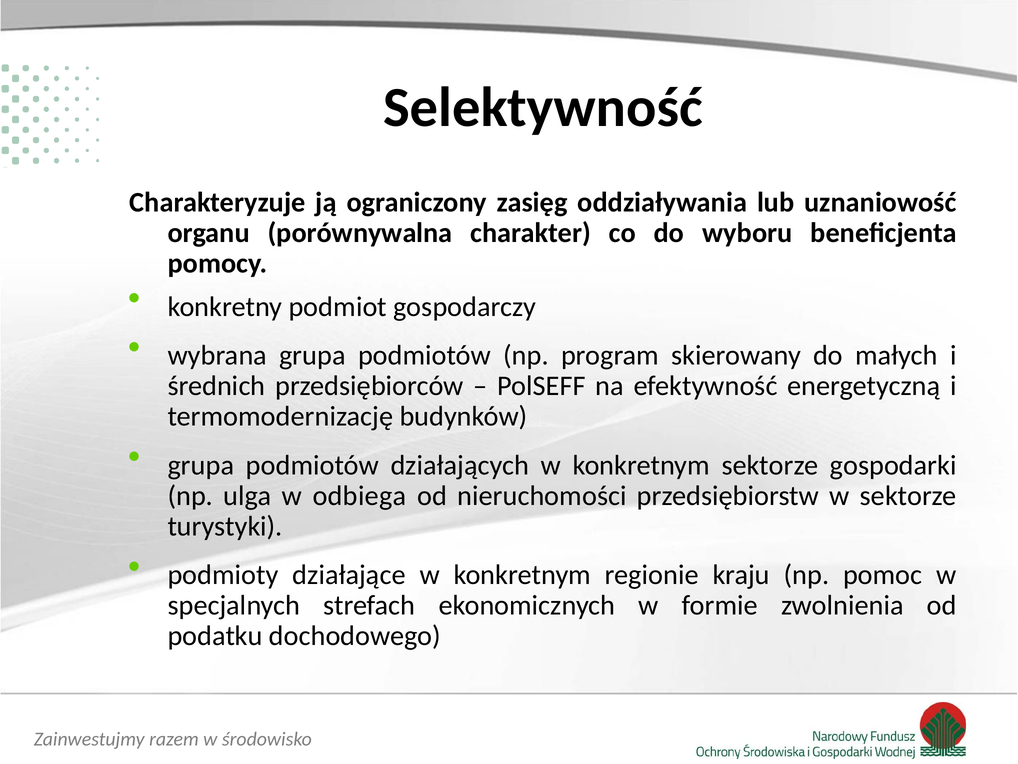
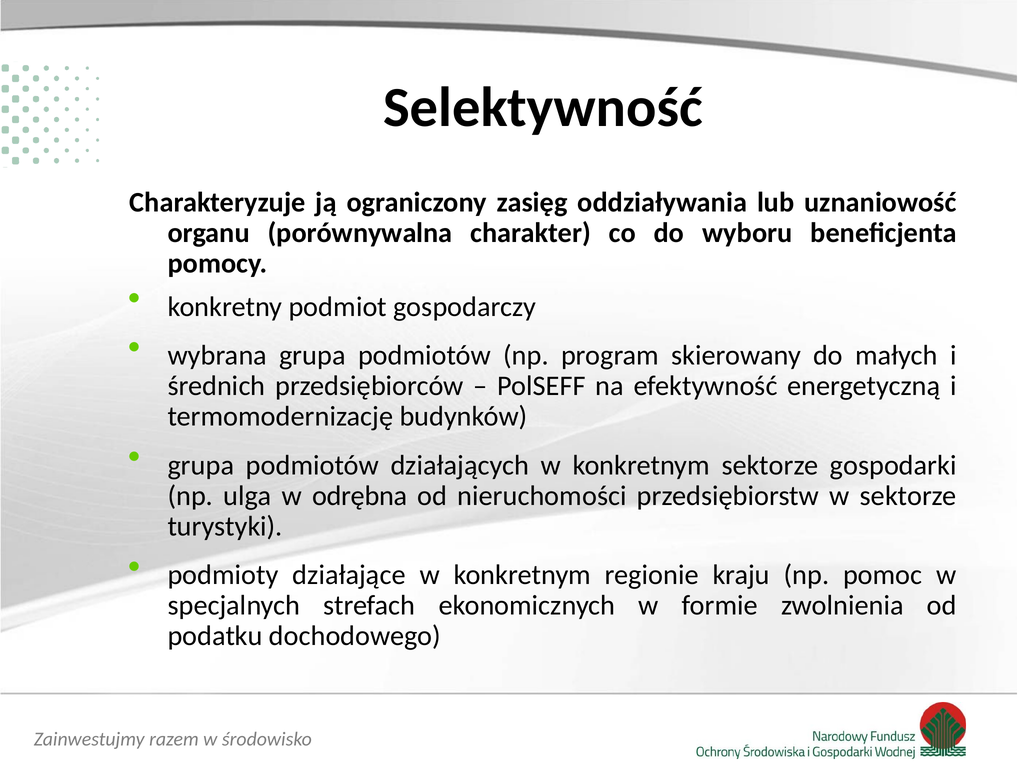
odbiega: odbiega -> odrębna (360, 495)
